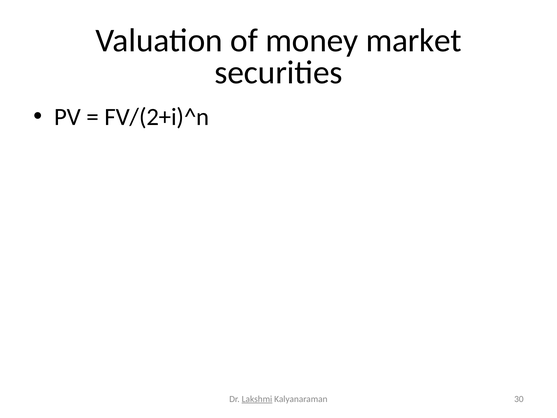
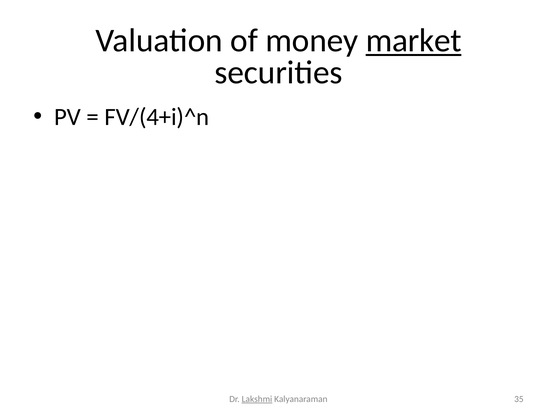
market underline: none -> present (414, 41)
FV/(2+i)^n: FV/(2+i)^n -> FV/(4+i)^n (157, 117)
30: 30 -> 35 (519, 399)
